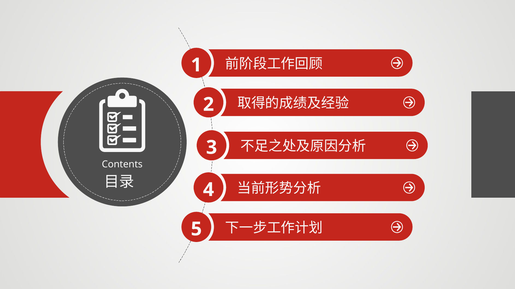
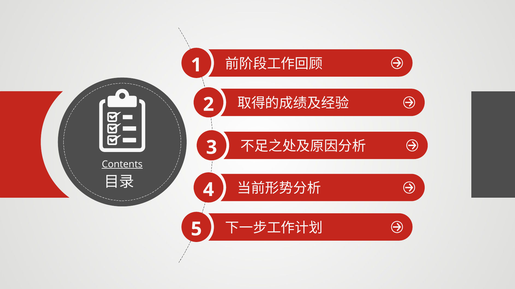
Contents underline: none -> present (122, 165)
